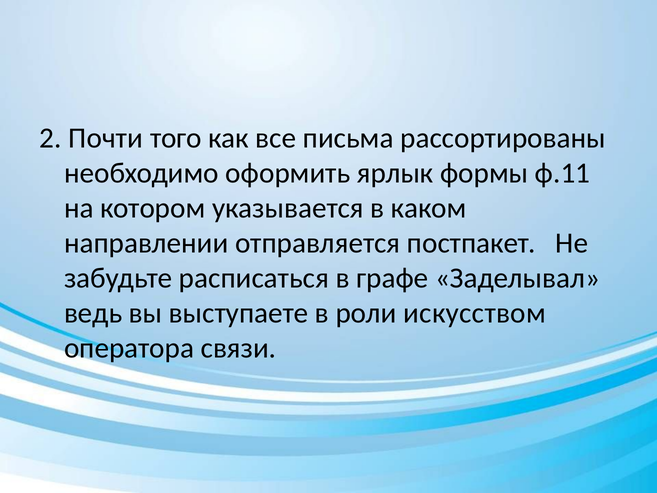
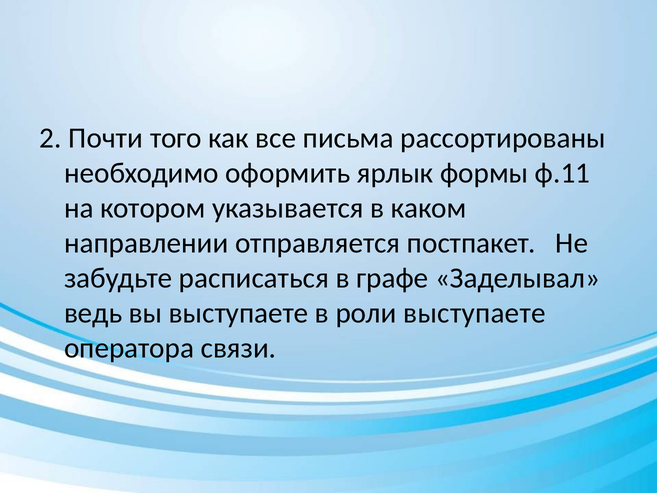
роли искусством: искусством -> выступаете (475, 313)
